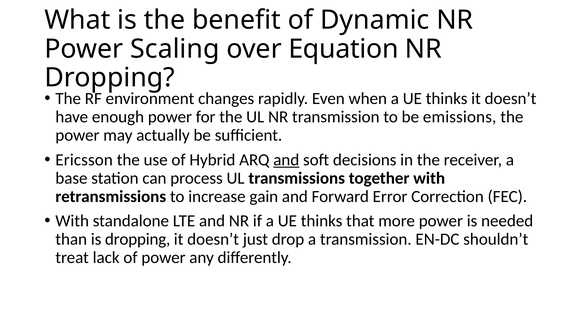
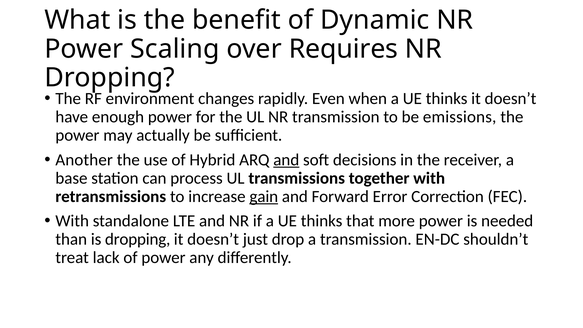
Equation: Equation -> Requires (343, 49)
Ericsson: Ericsson -> Another (84, 160)
gain underline: none -> present (264, 196)
